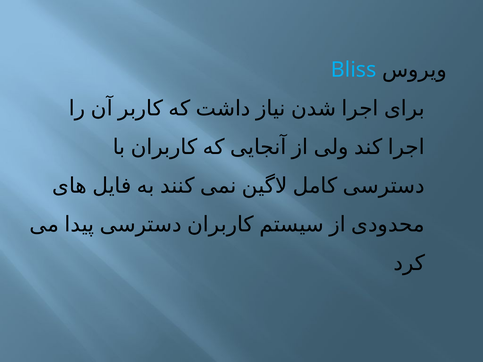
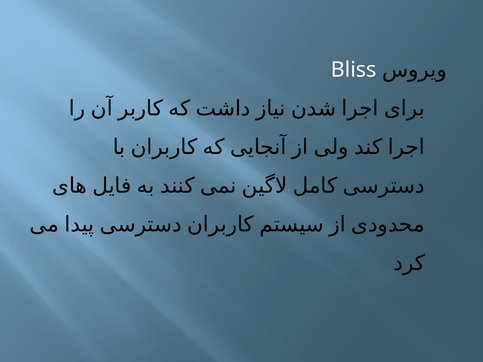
Bliss colour: light blue -> white (354, 70)
